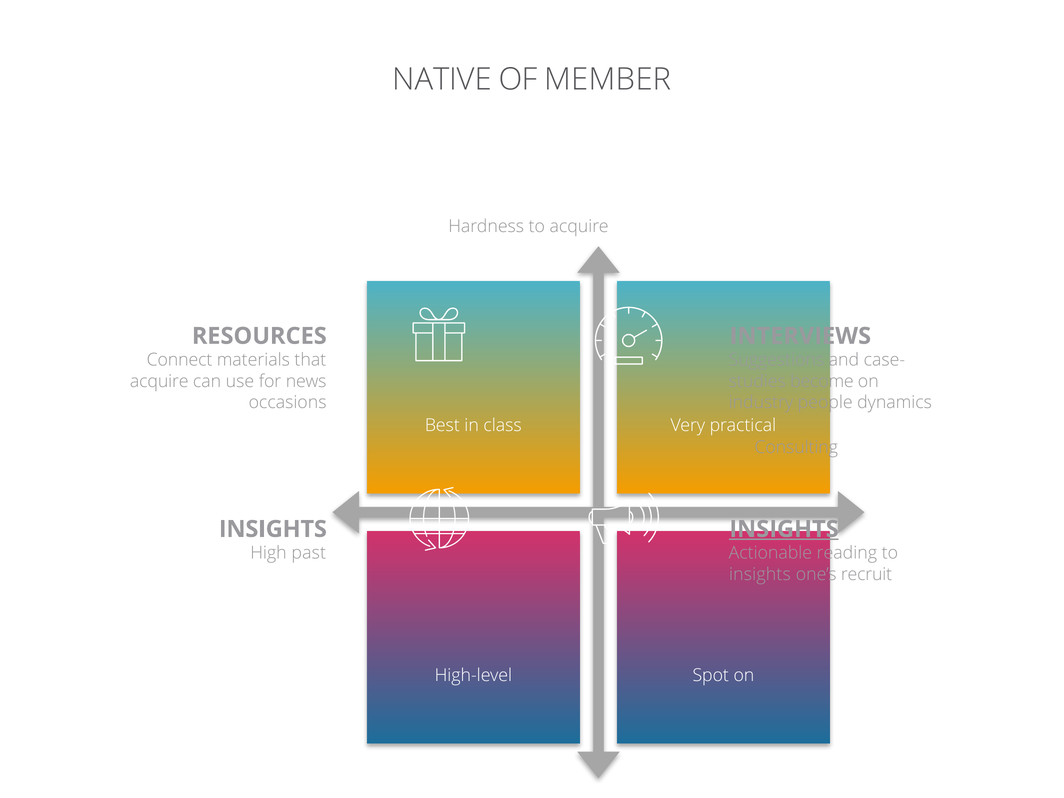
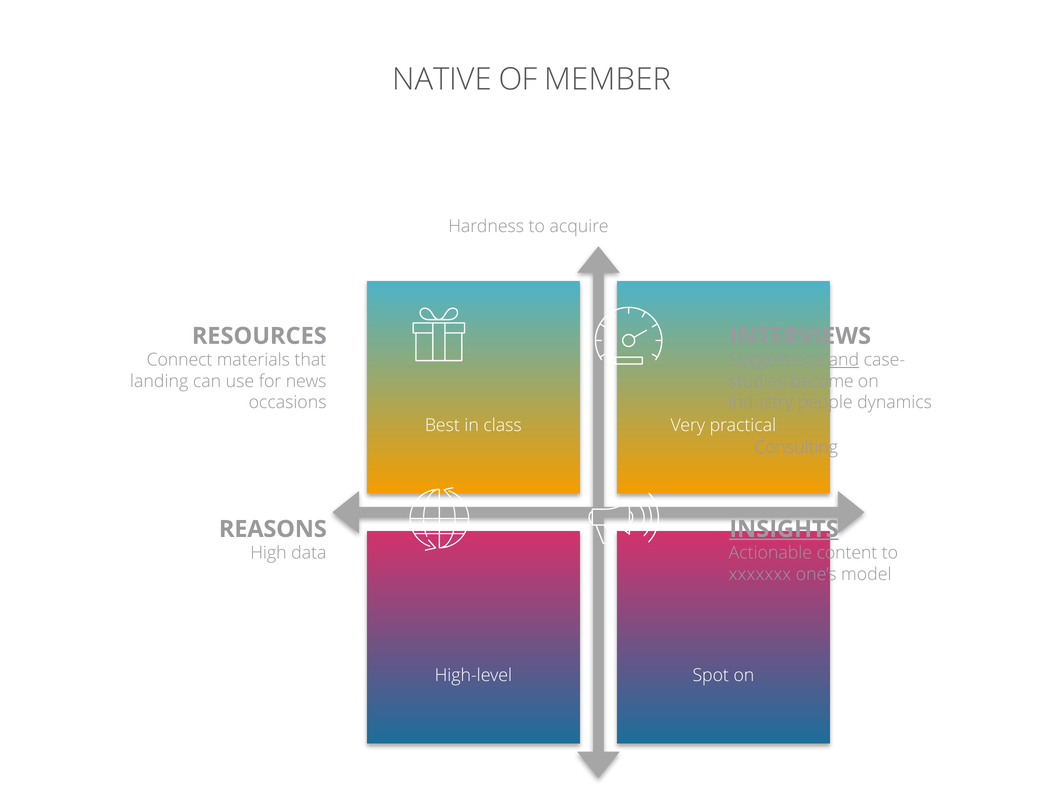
and underline: none -> present (844, 360)
acquire: acquire -> landing (159, 381)
INSIGHTS: INSIGHTS -> REASONS (273, 529)
past: past -> data (309, 553)
reading: reading -> content (847, 553)
insights: insights -> xxxxxxx (760, 574)
recruit: recruit -> model (866, 574)
